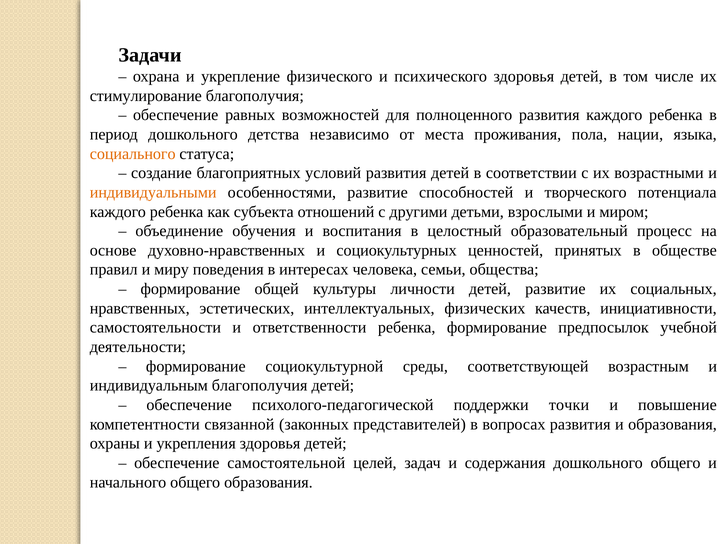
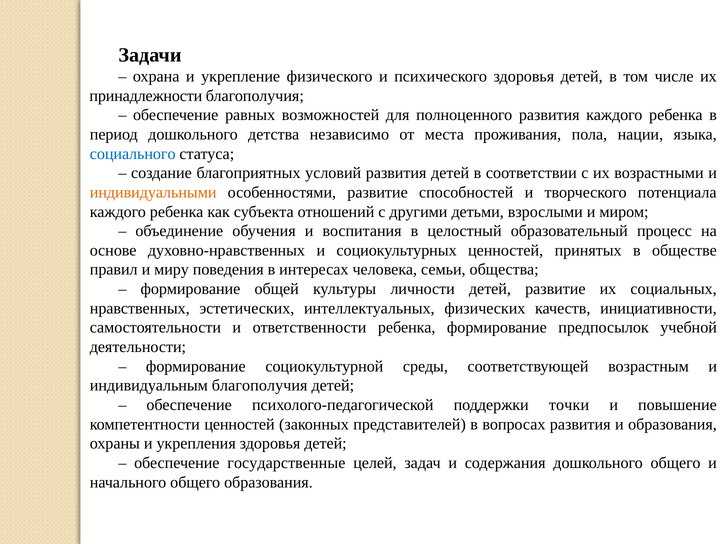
стимулирование: стимулирование -> принадлежности (146, 96)
социального colour: orange -> blue (133, 154)
компетентности связанной: связанной -> ценностей (240, 424)
самостоятельной: самостоятельной -> государственные (286, 463)
